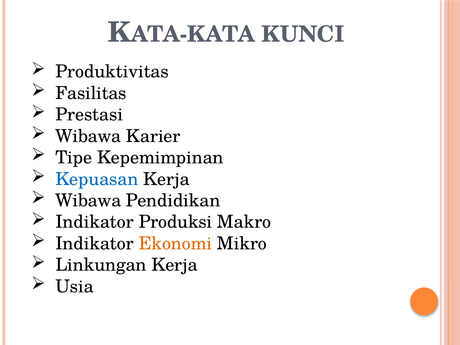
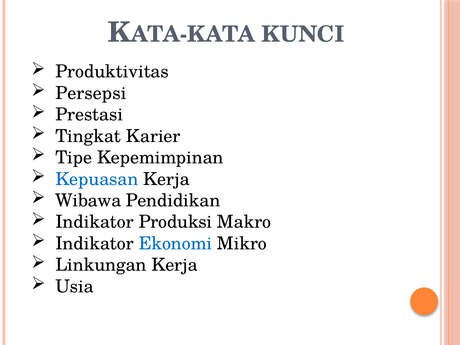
Fasilitas: Fasilitas -> Persepsi (91, 93)
Wibawa: Wibawa -> Tingkat (88, 136)
Ekonomi colour: orange -> blue (175, 244)
